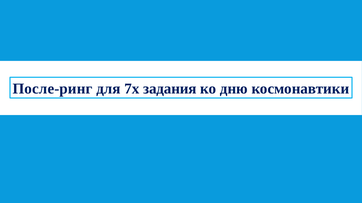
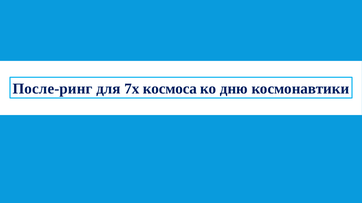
задания: задания -> космоса (170, 89)
